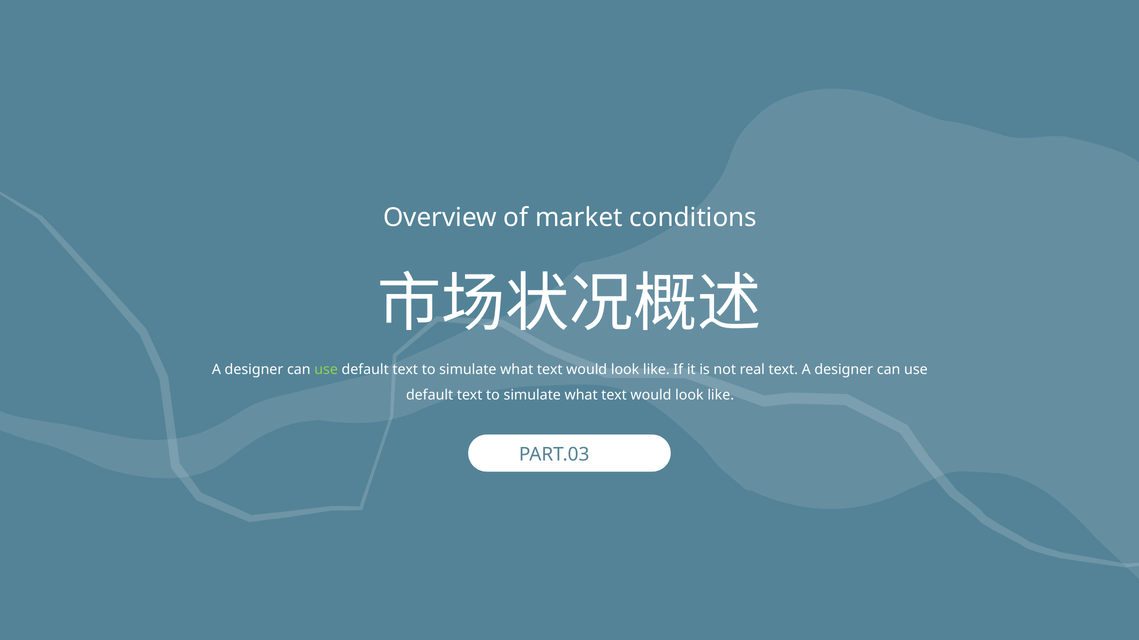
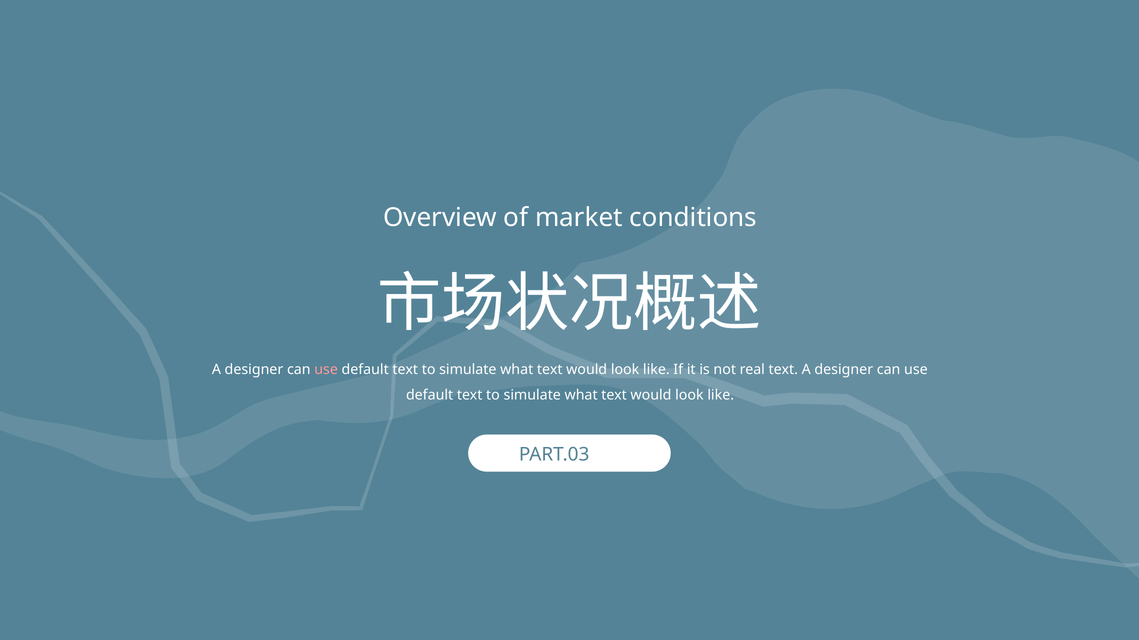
use colour: light green -> pink (326, 370)
